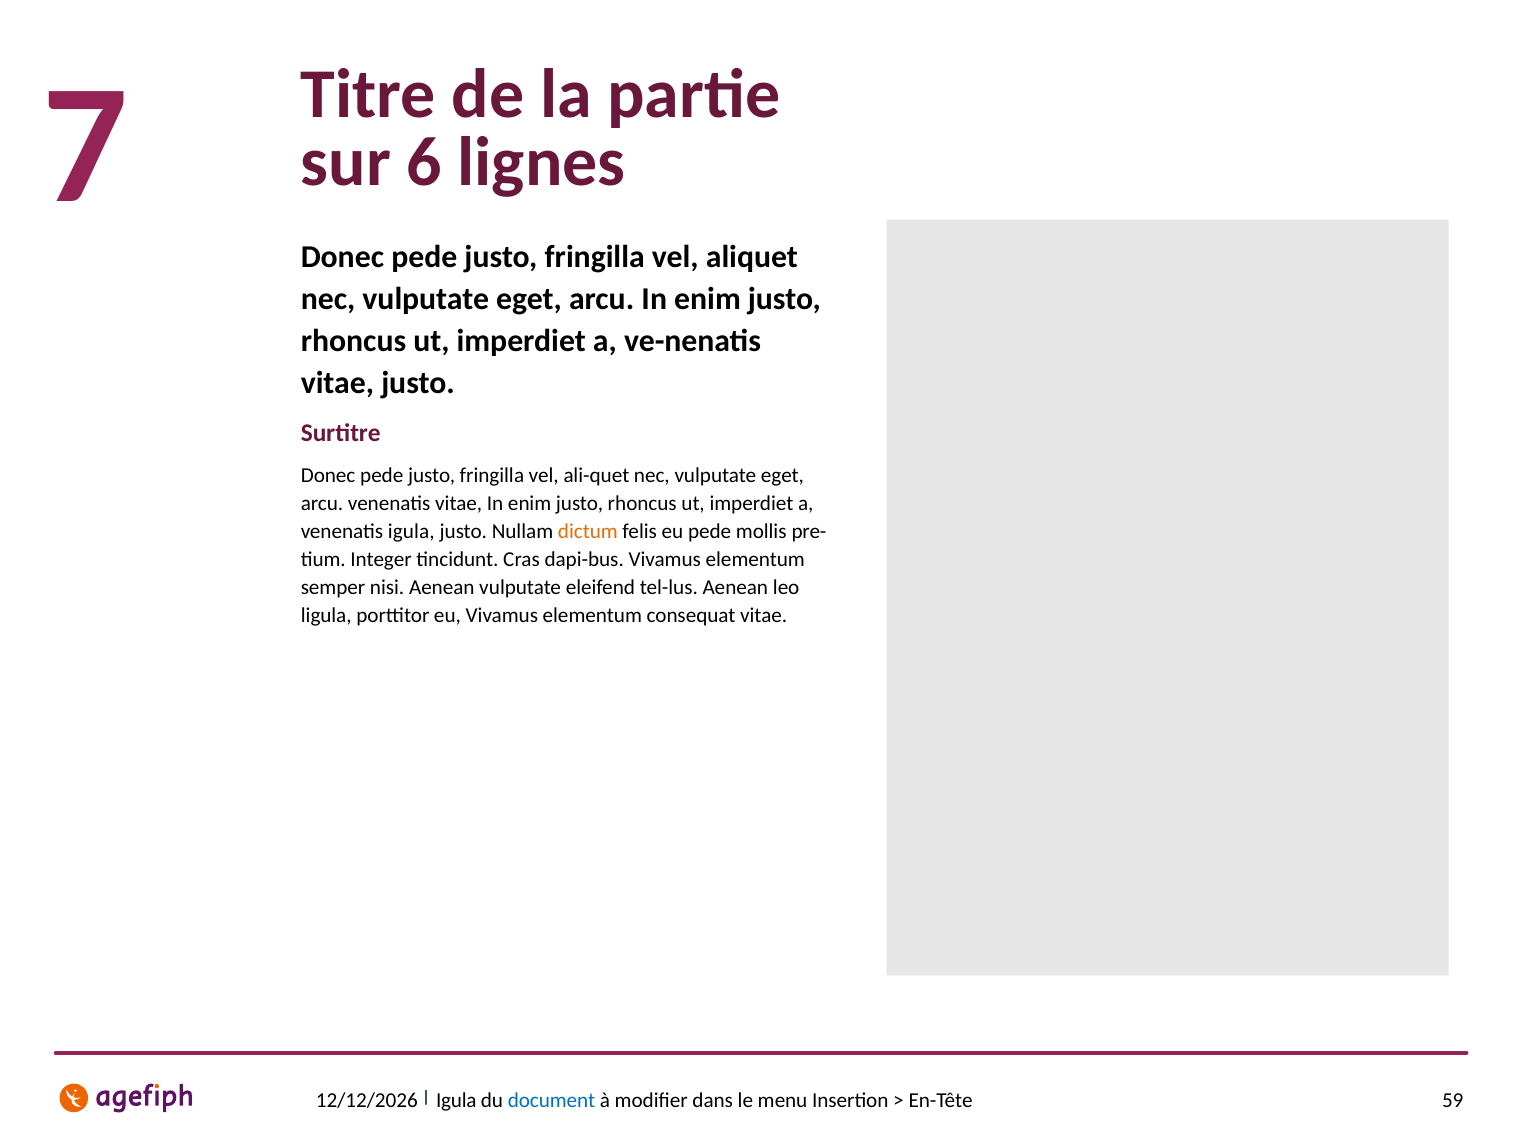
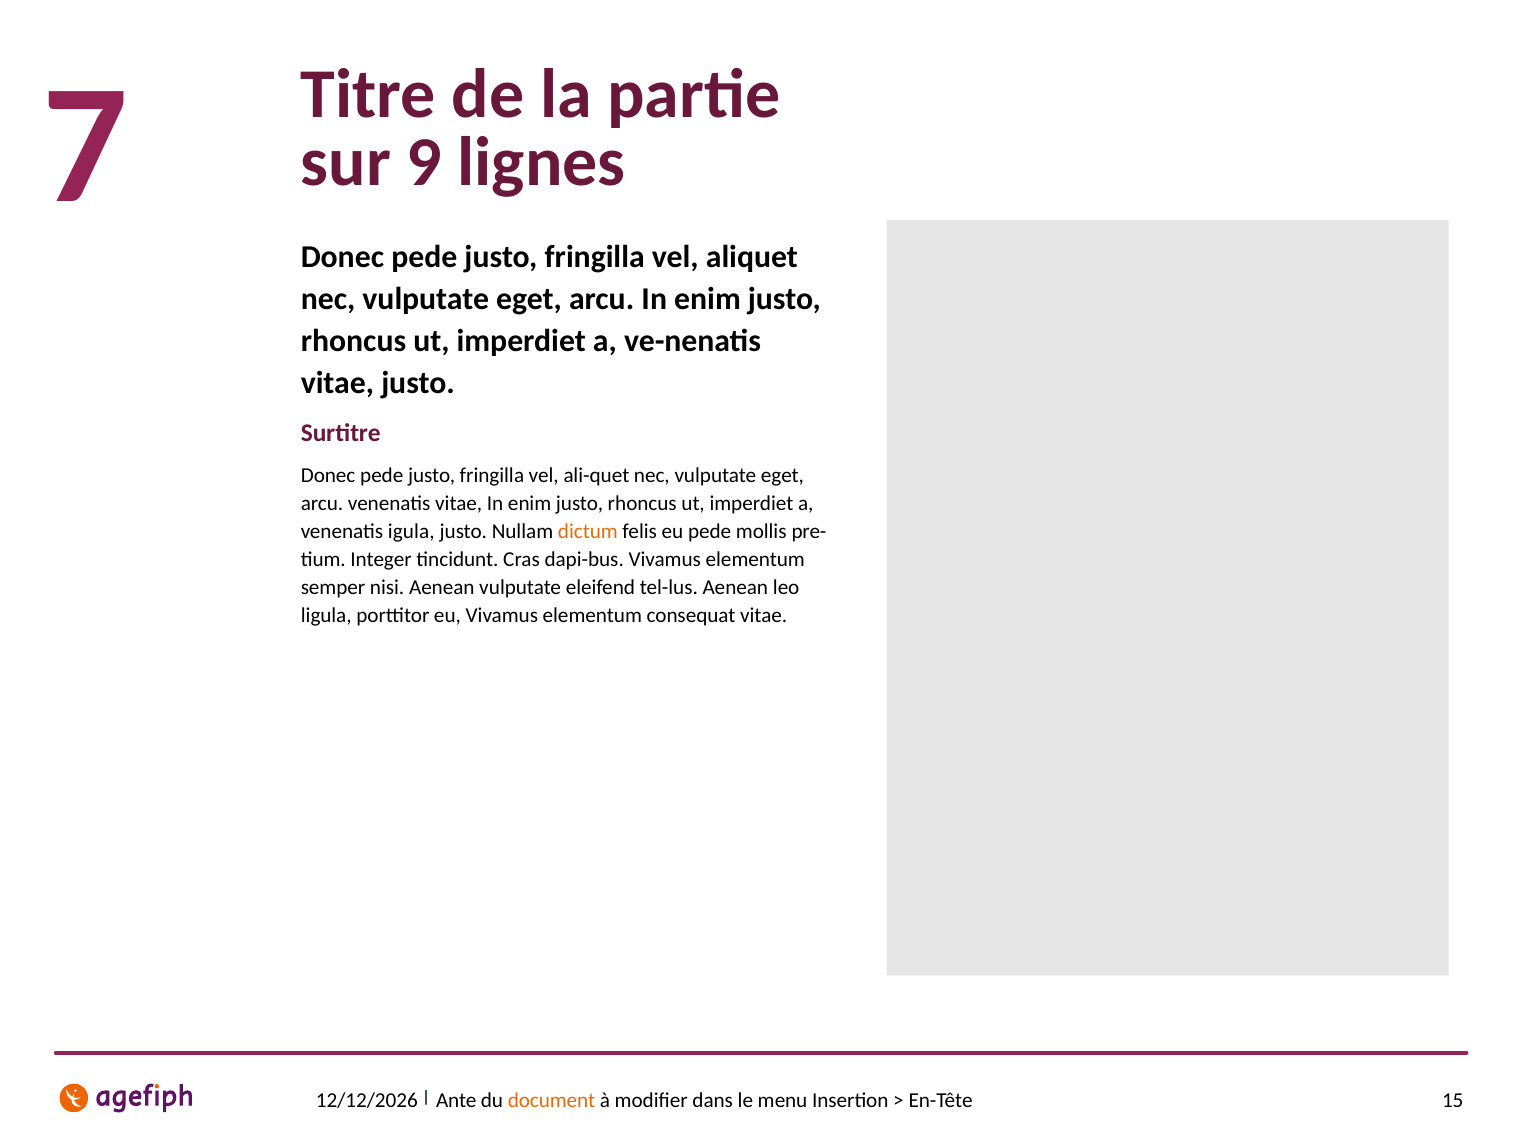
6: 6 -> 9 (424, 162)
Igula: Igula -> Ante (456, 1100)
document colour: blue -> orange (551, 1100)
59: 59 -> 15 (1453, 1100)
